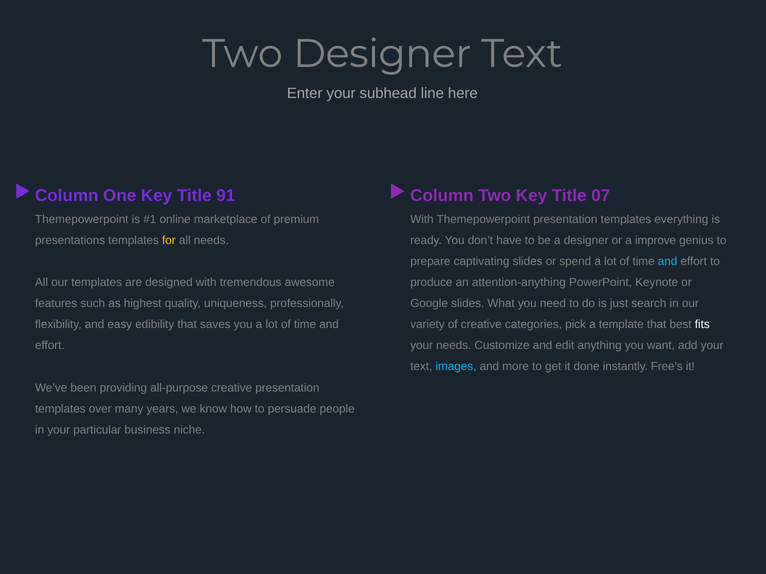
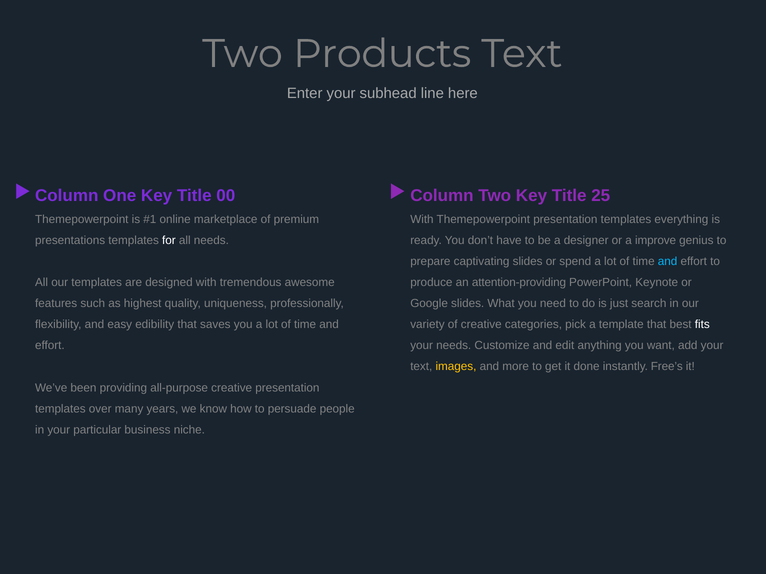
Two Designer: Designer -> Products (382, 54)
91: 91 -> 00 (226, 196)
07: 07 -> 25 (601, 196)
for colour: yellow -> white (169, 241)
attention-anything: attention-anything -> attention-providing (519, 283)
images colour: light blue -> yellow (456, 367)
